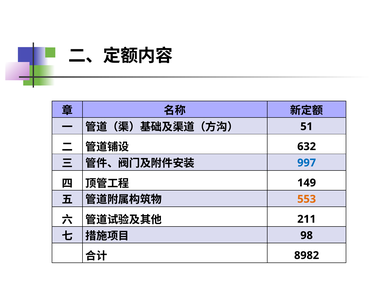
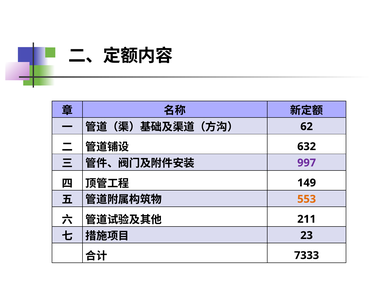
51: 51 -> 62 (307, 127)
997 colour: blue -> purple (307, 163)
98: 98 -> 23 (307, 235)
8982: 8982 -> 7333 (307, 255)
